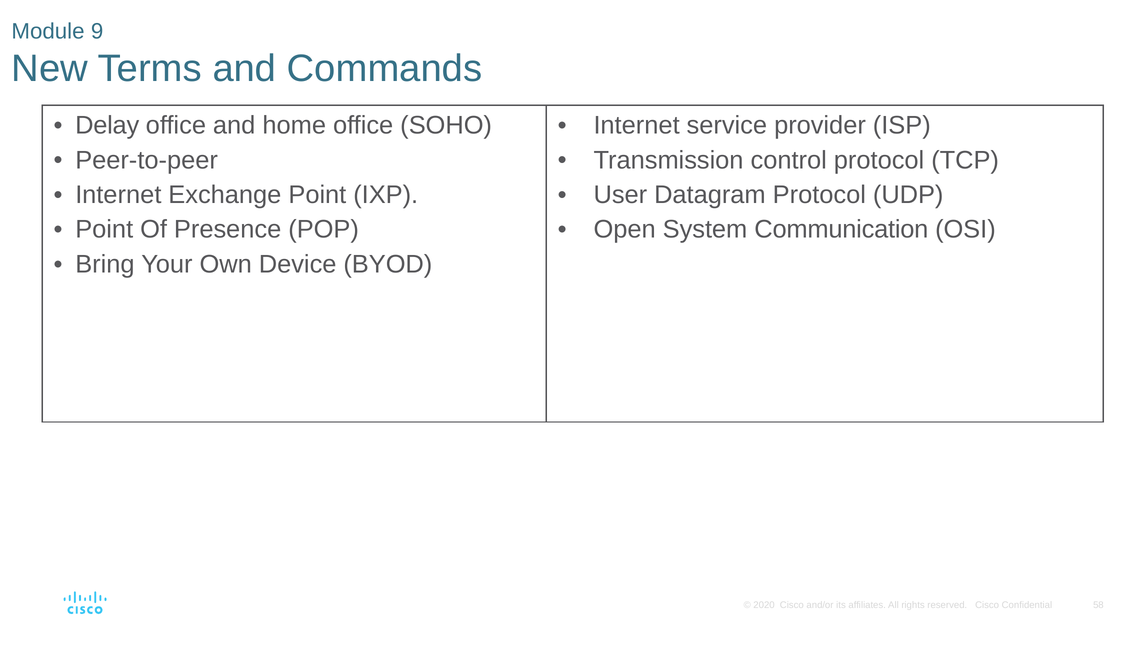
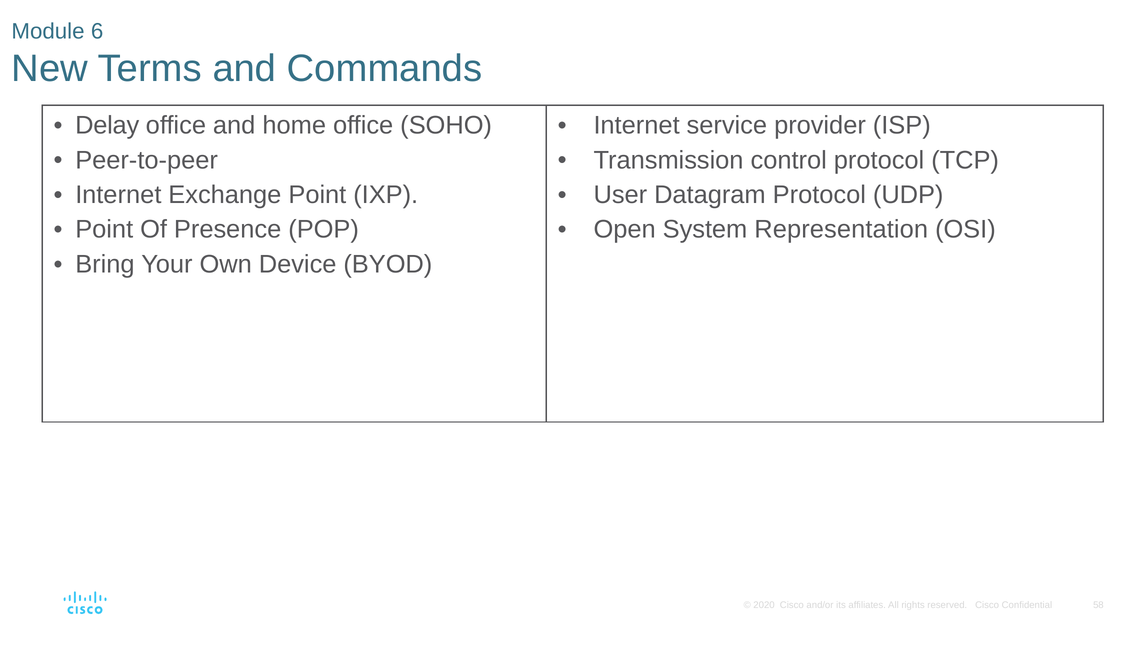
9: 9 -> 6 (97, 31)
Communication: Communication -> Representation (841, 230)
